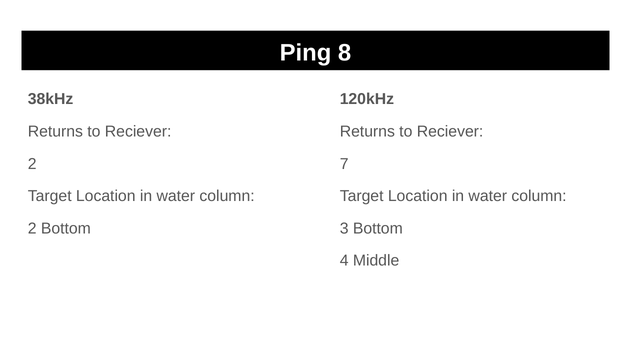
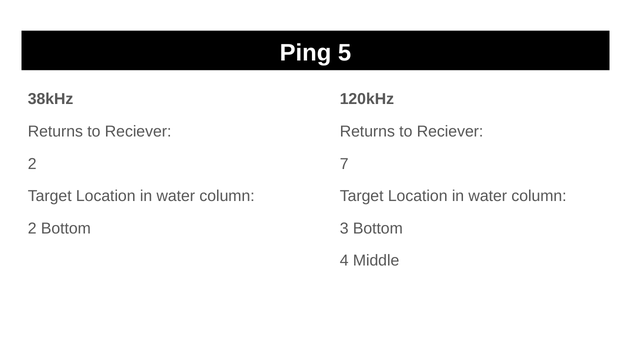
8: 8 -> 5 (345, 53)
